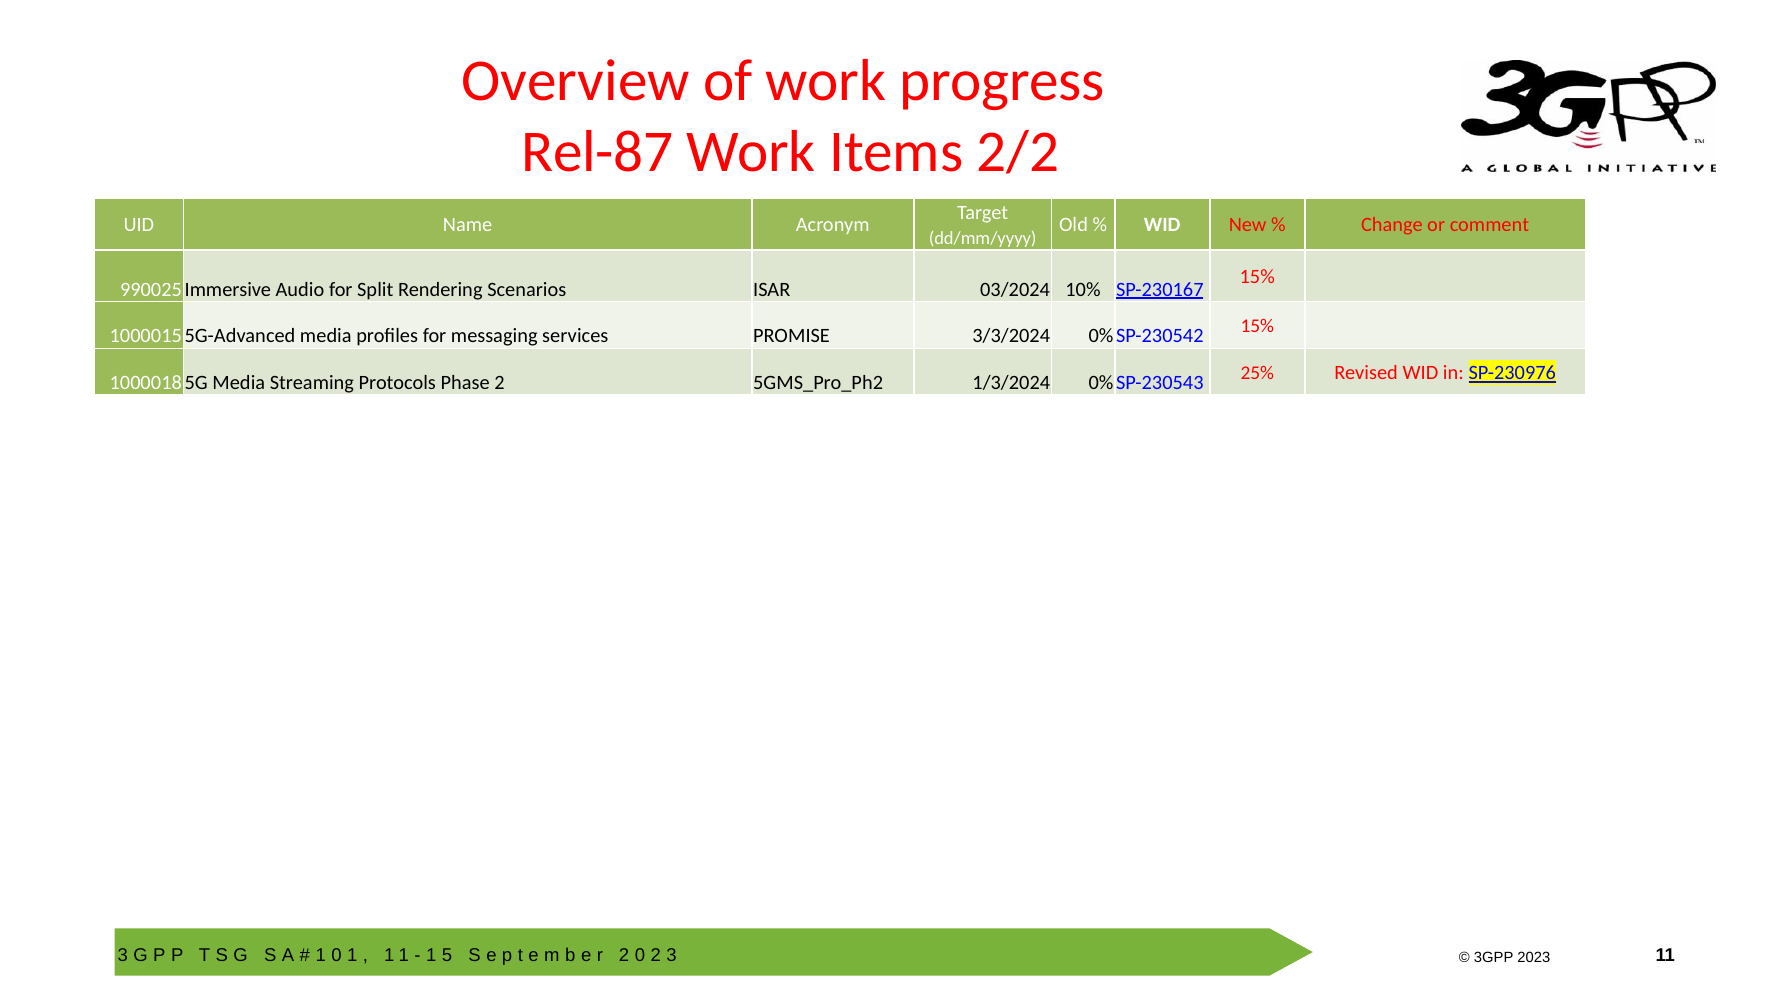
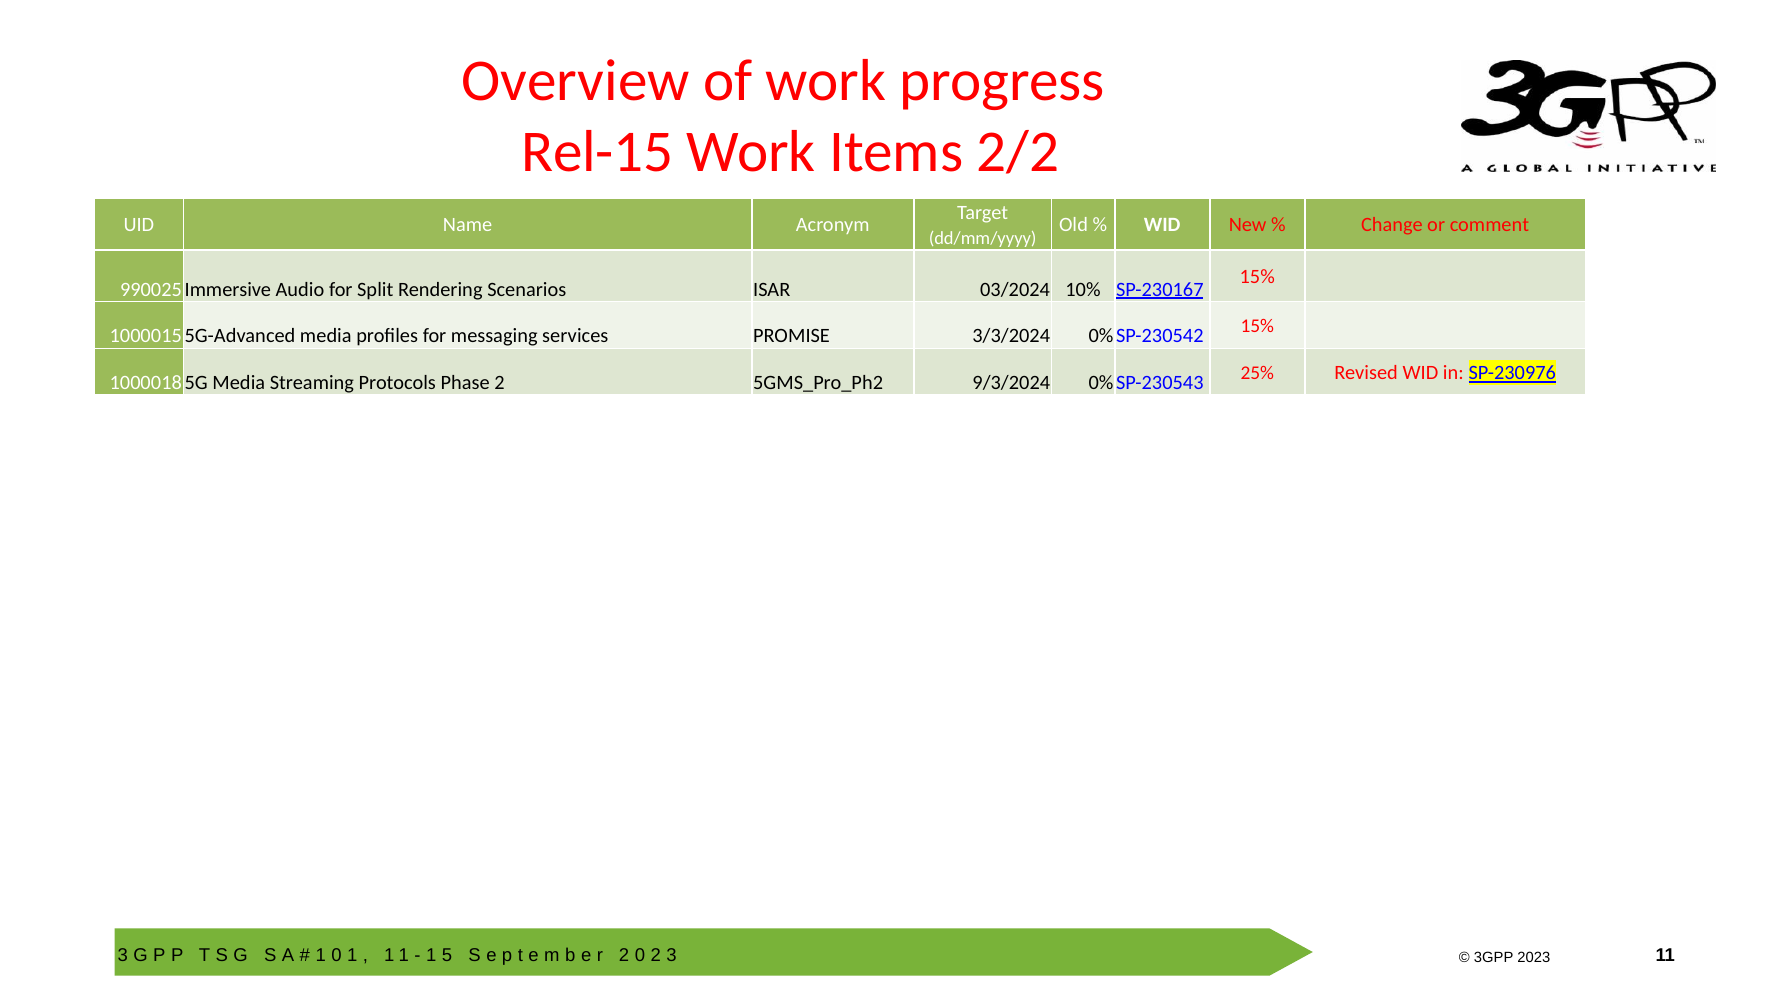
Rel-87: Rel-87 -> Rel-15 (597, 152)
1/3/2024: 1/3/2024 -> 9/3/2024 (1011, 383)
